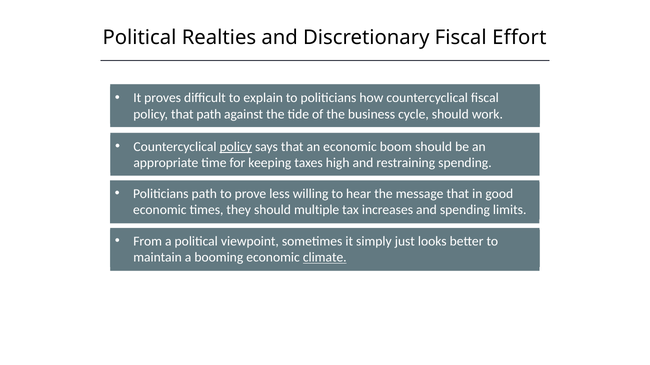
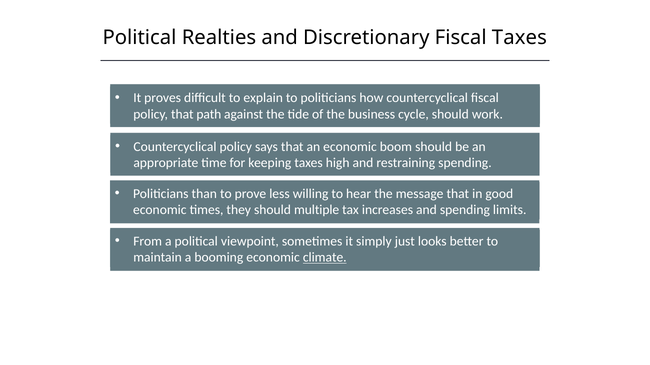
Fiscal Effort: Effort -> Taxes (519, 38)
policy underline: present -> none (236, 147)
Politicians path: path -> than (204, 194)
